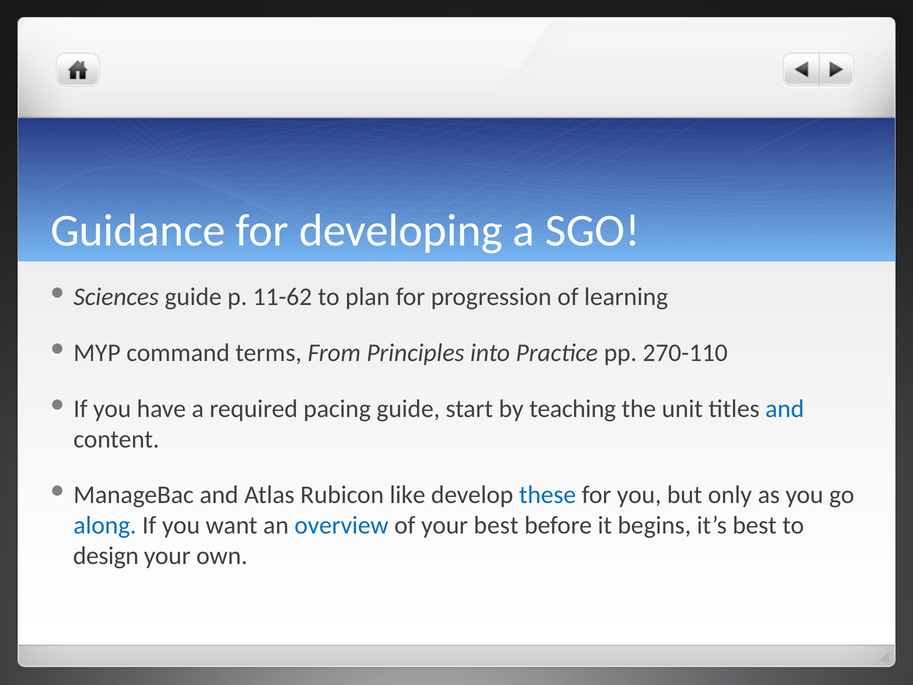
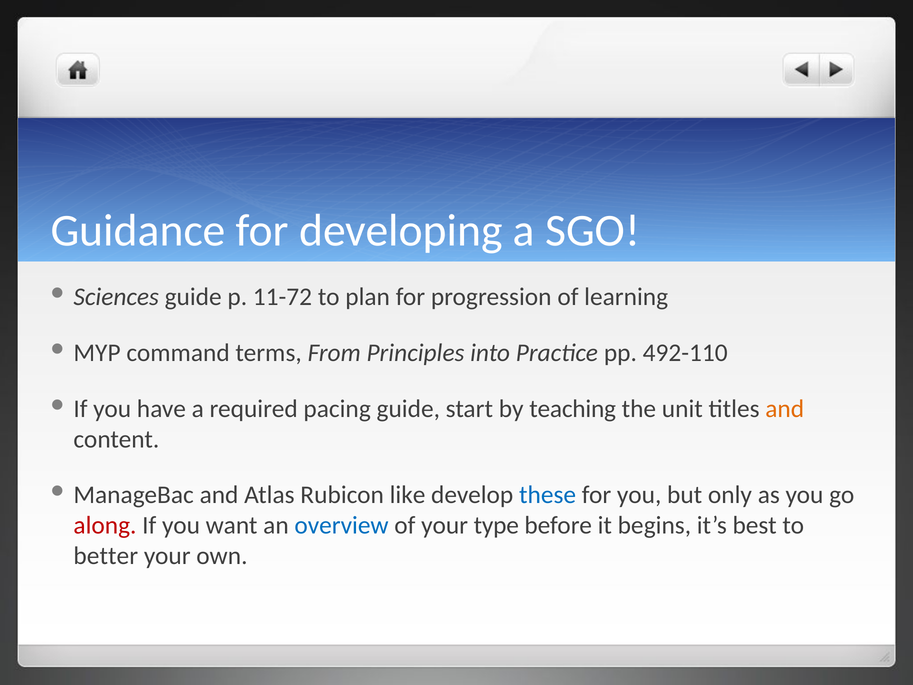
11-62: 11-62 -> 11-72 (282, 297)
270-110: 270-110 -> 492-110 (685, 353)
and colour: blue -> orange (785, 409)
along colour: blue -> red (105, 525)
your best: best -> type (496, 525)
design: design -> better (106, 556)
